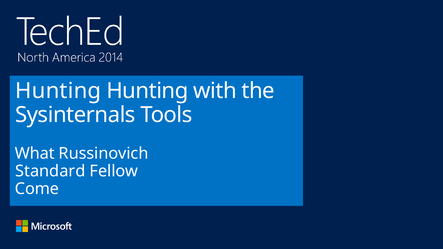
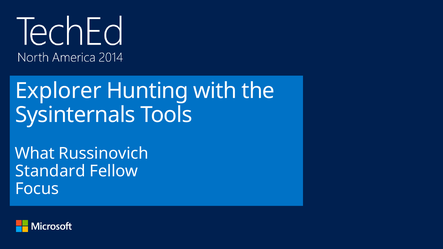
Hunting: Hunting -> Explorer (58, 91)
Come: Come -> Focus (37, 189)
